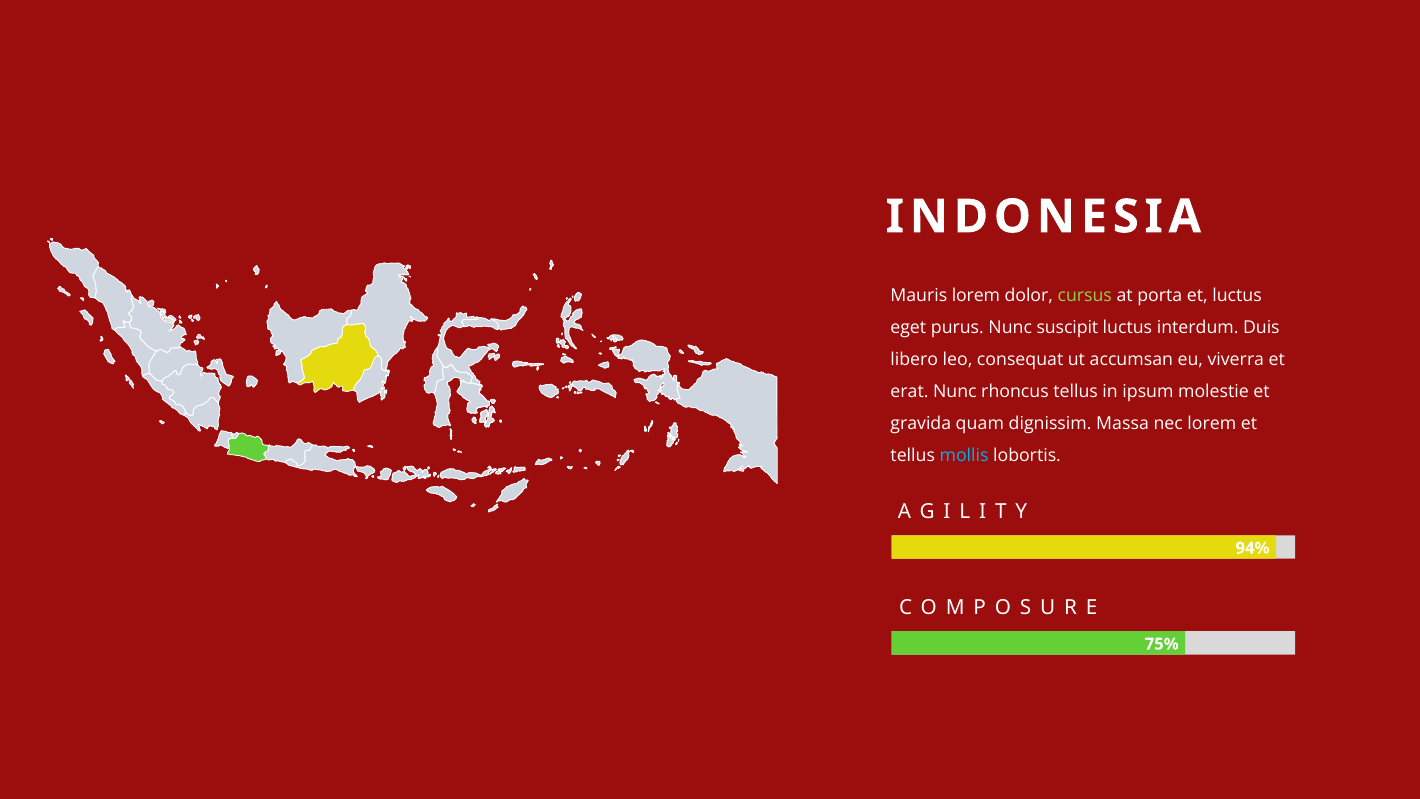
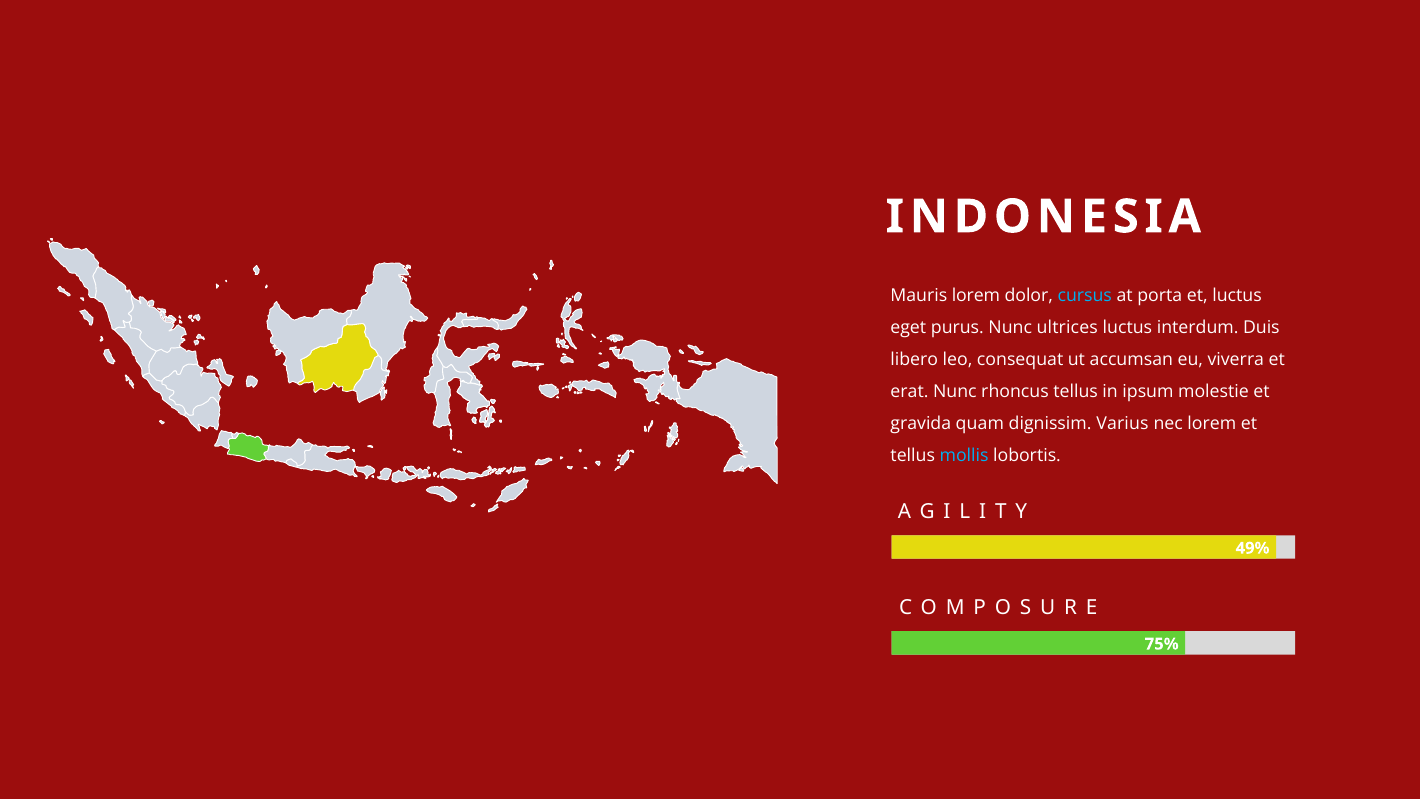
cursus colour: light green -> light blue (1085, 296)
suscipit: suscipit -> ultrices (1067, 328)
Massa: Massa -> Varius (1122, 424)
94%: 94% -> 49% (1253, 548)
